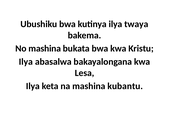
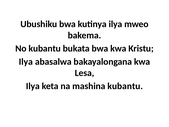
twaya: twaya -> mweo (136, 24)
No mashina: mashina -> kubantu (45, 48)
